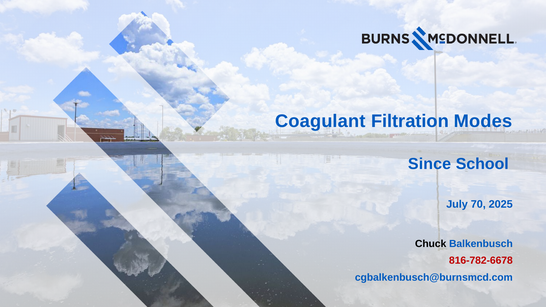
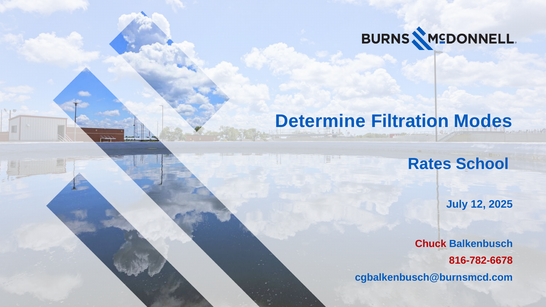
Coagulant: Coagulant -> Determine (320, 121)
Since: Since -> Rates (430, 164)
70: 70 -> 12 (478, 204)
Chuck colour: black -> red (431, 244)
